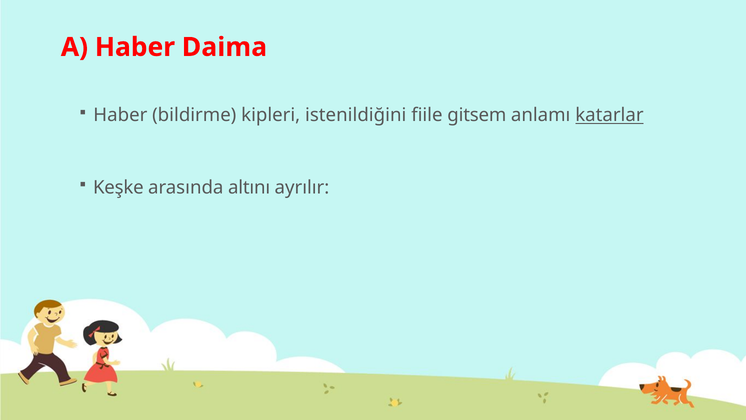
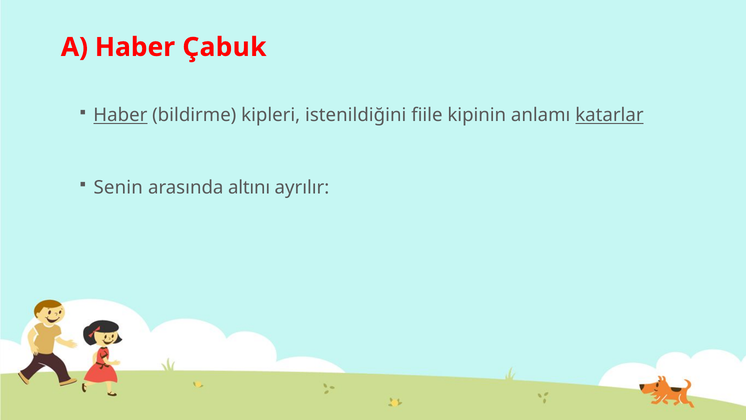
Daima: Daima -> Çabuk (224, 47)
Haber underline: none -> present (120, 115)
gitsem: gitsem -> kipinin (477, 115)
Keşke: Keşke -> Senin (118, 187)
